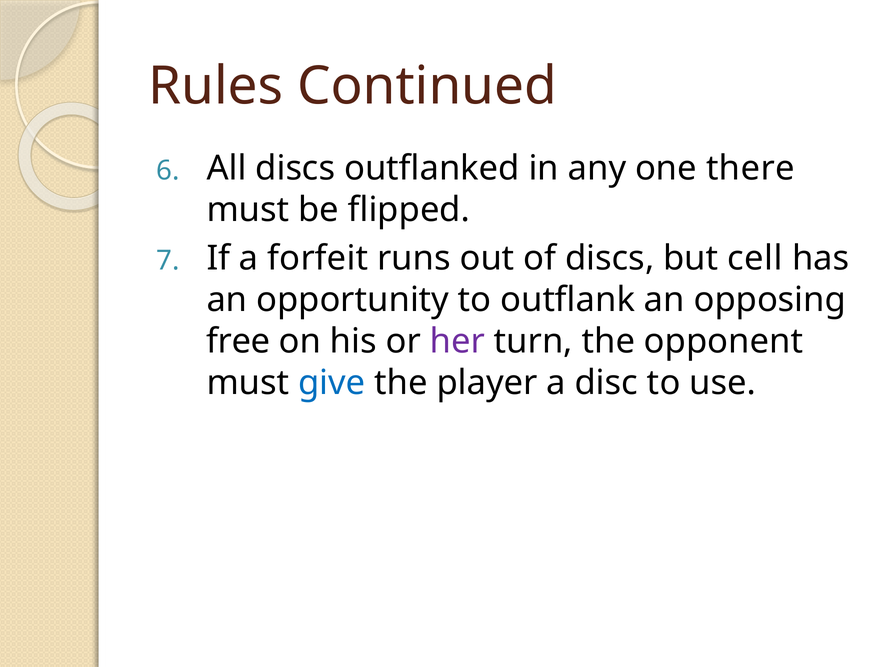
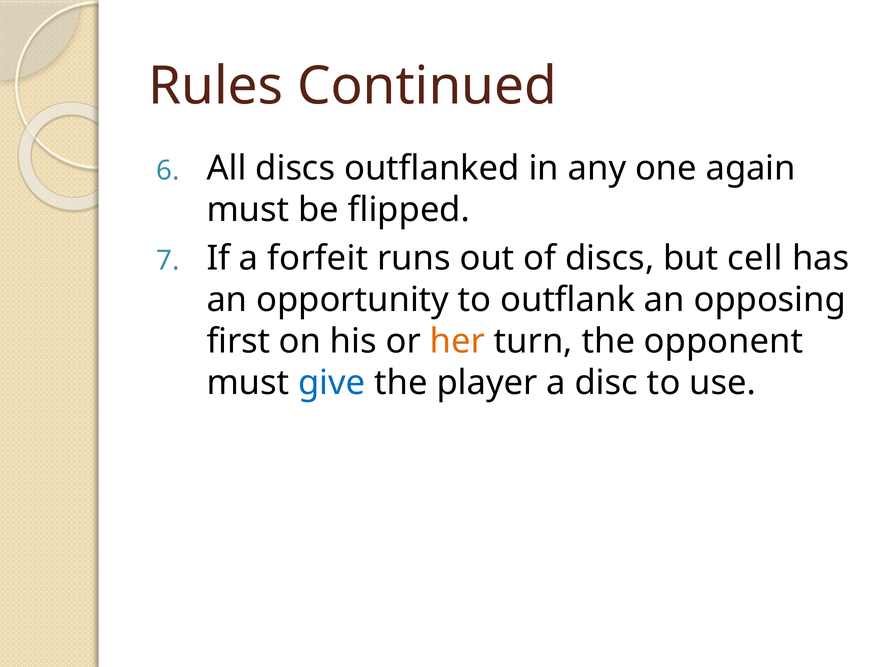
there: there -> again (751, 168)
free: free -> first (238, 342)
her colour: purple -> orange (458, 342)
